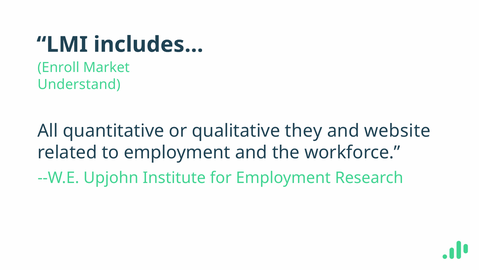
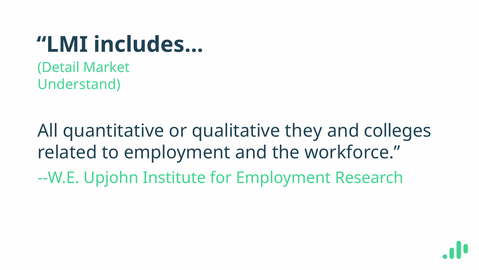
Enroll: Enroll -> Detail (58, 67)
website: website -> colleges (398, 131)
